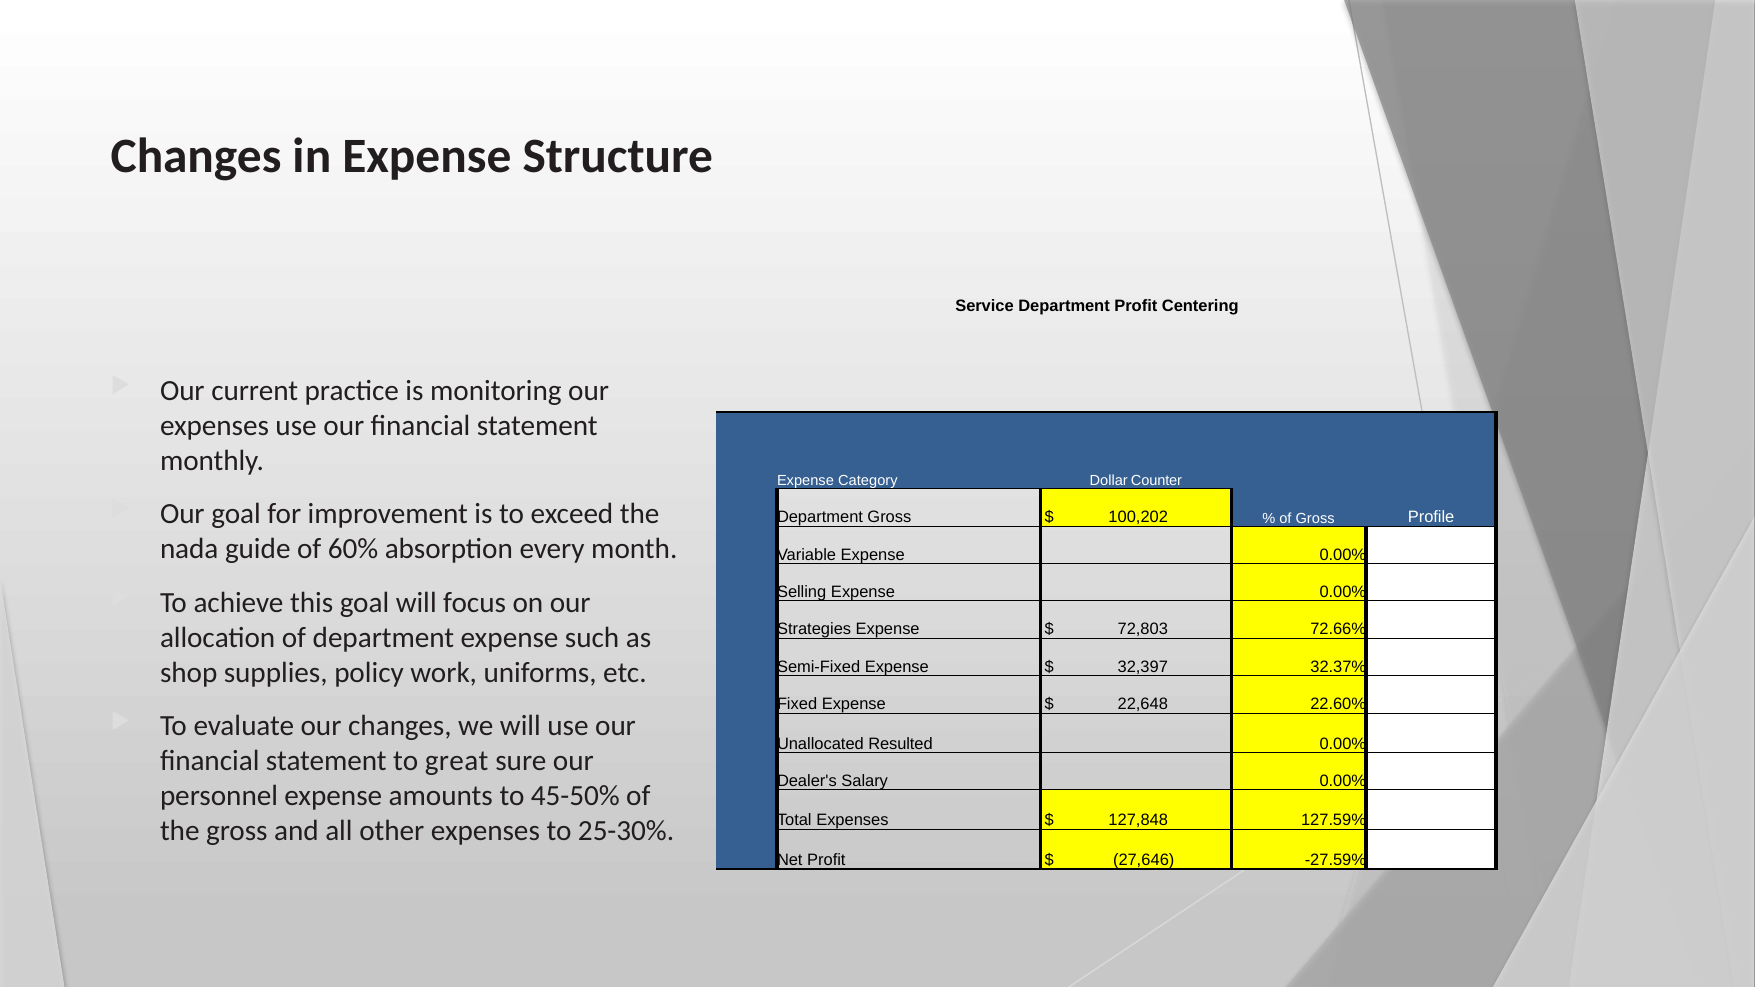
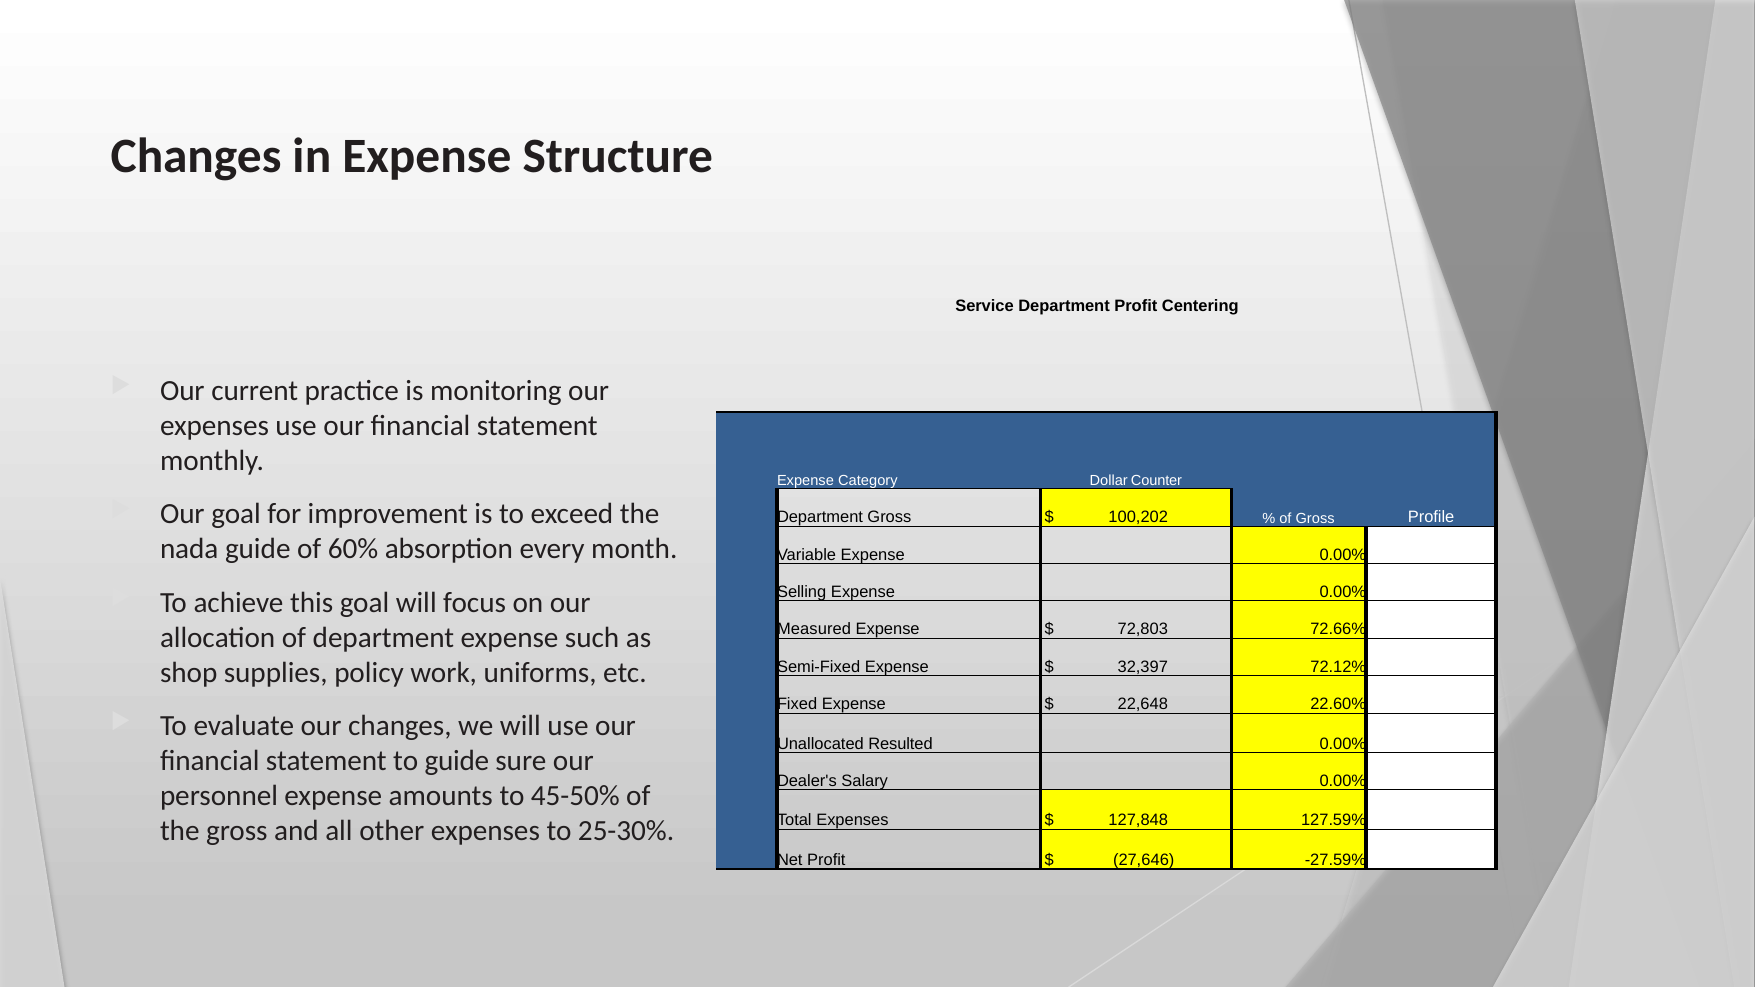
Strategies: Strategies -> Measured (814, 629)
32.37%: 32.37% -> 72.12% (1338, 667)
to great: great -> guide (457, 761)
